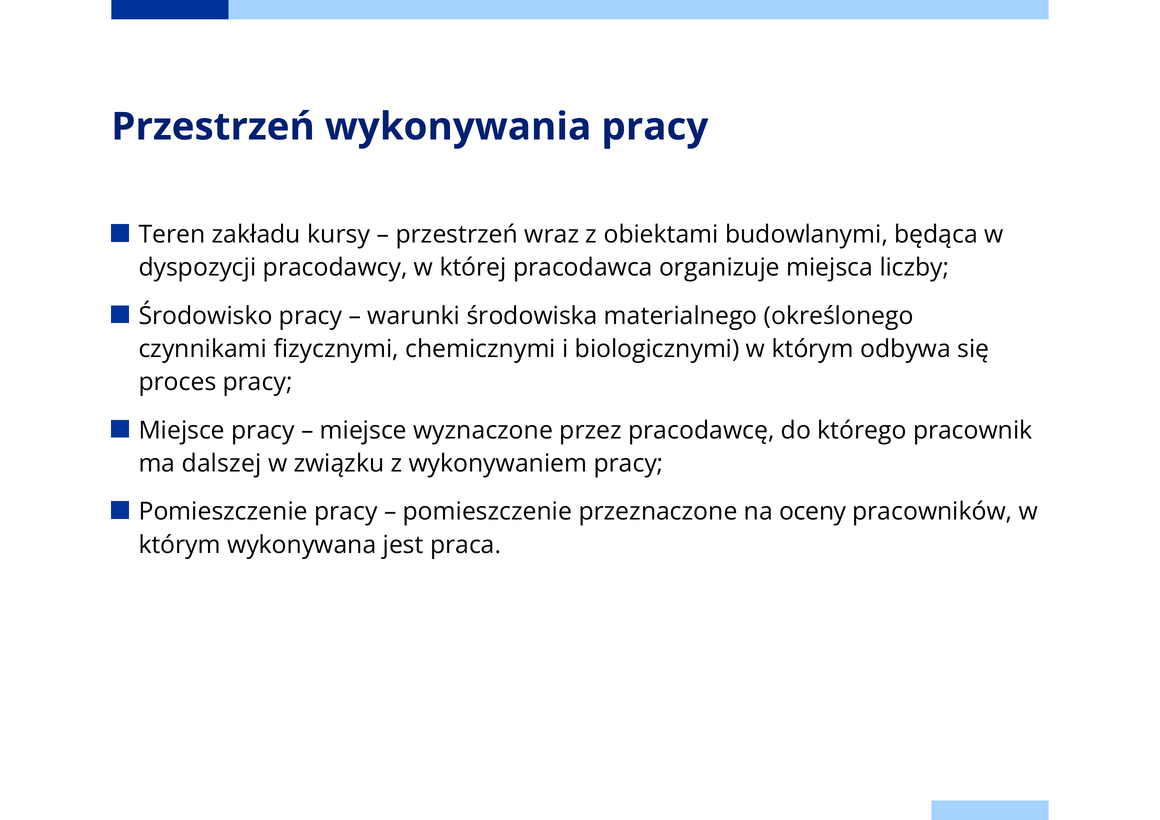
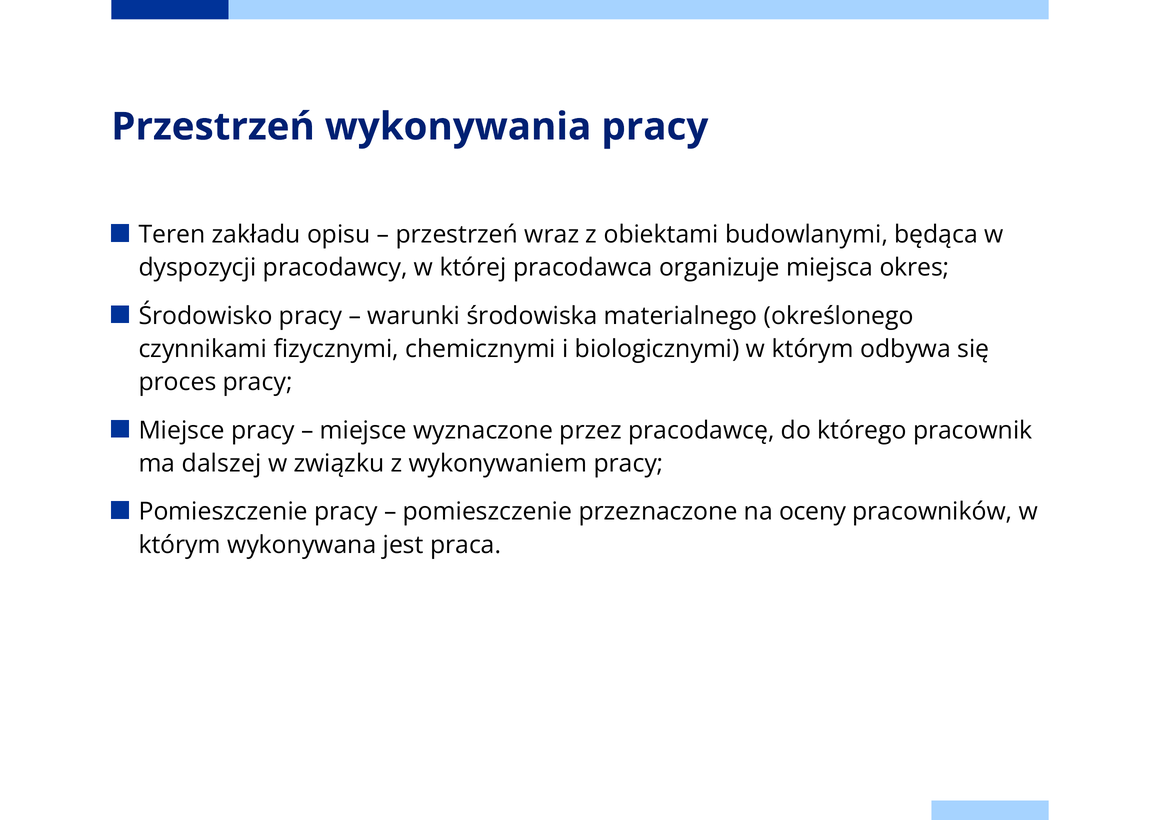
kursy: kursy -> opisu (339, 235)
liczby: liczby -> okres (914, 268)
